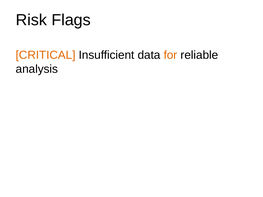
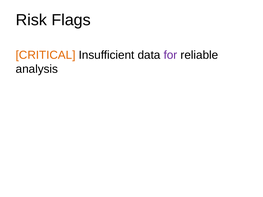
for colour: orange -> purple (170, 55)
